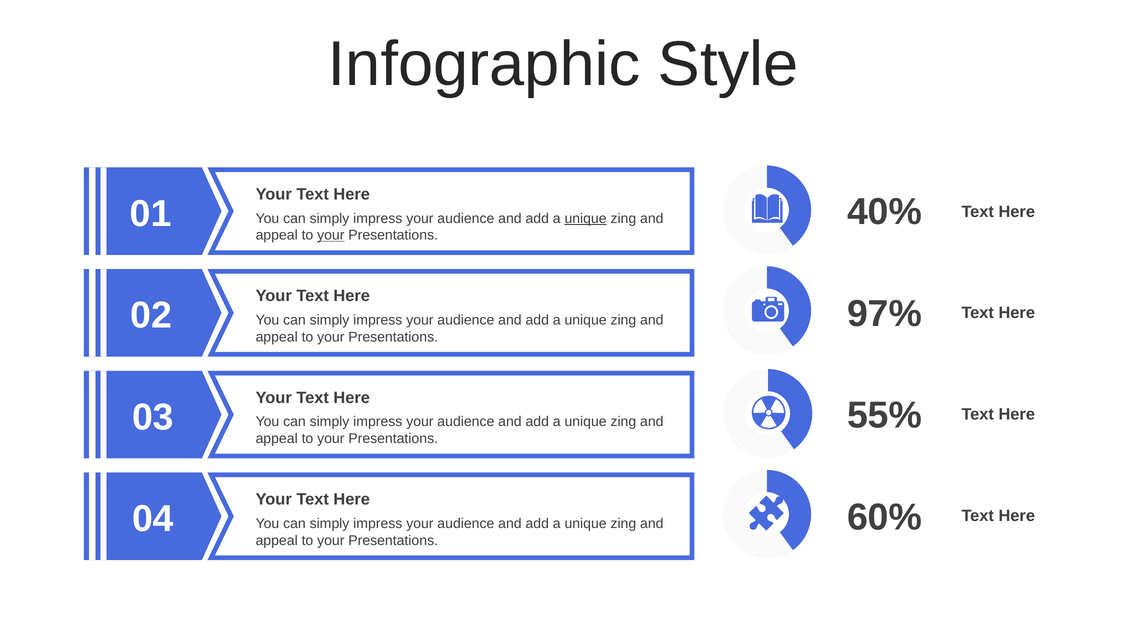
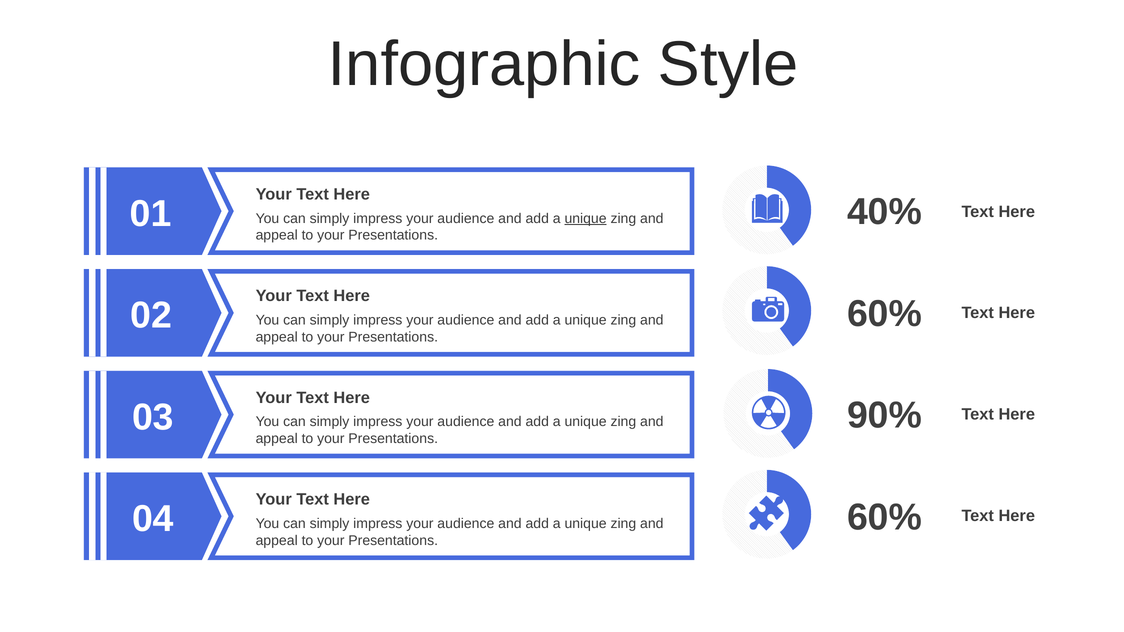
your underline: present -> none (331, 235)
97%: 97% -> 60% (885, 314)
55%: 55% -> 90% (885, 416)
